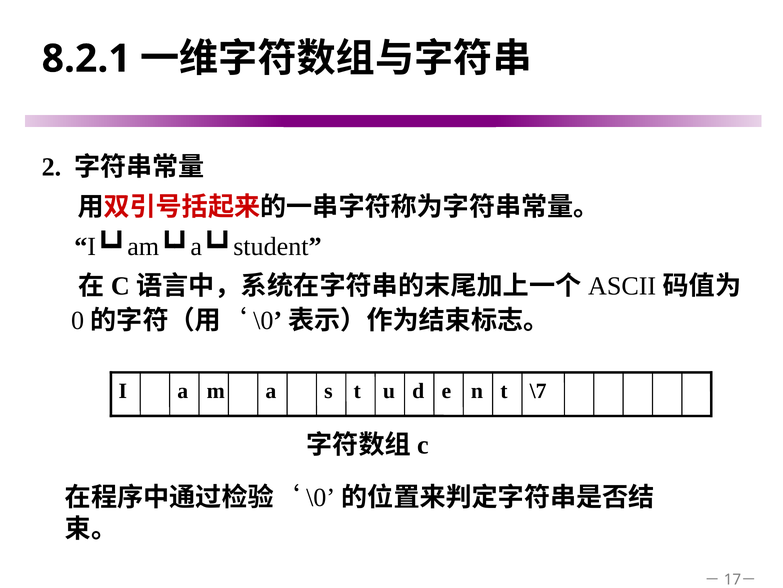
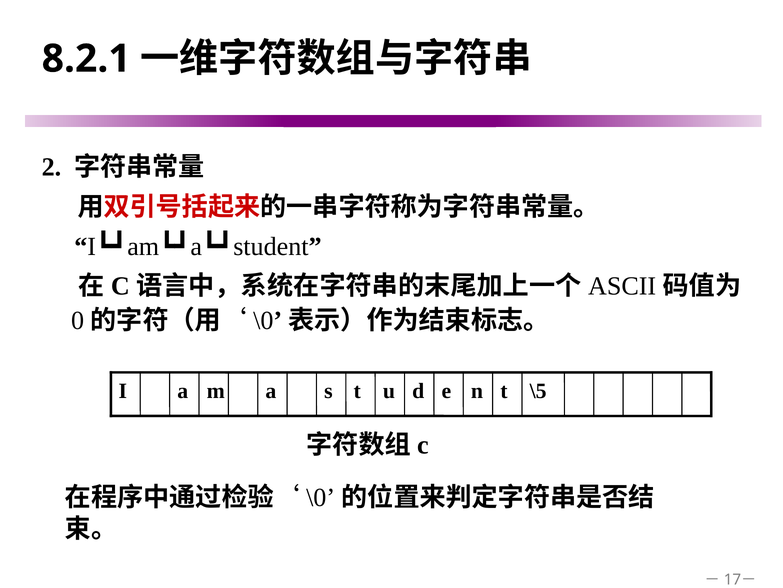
\7: \7 -> \5 (538, 390)
